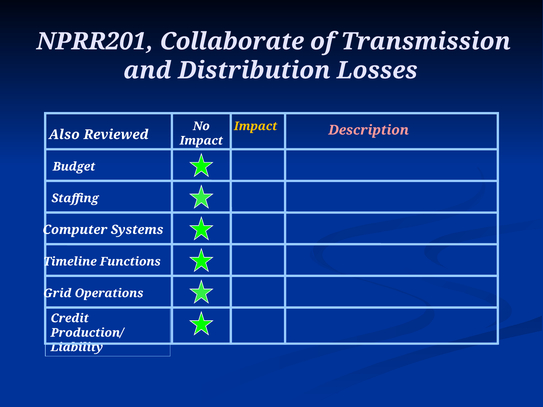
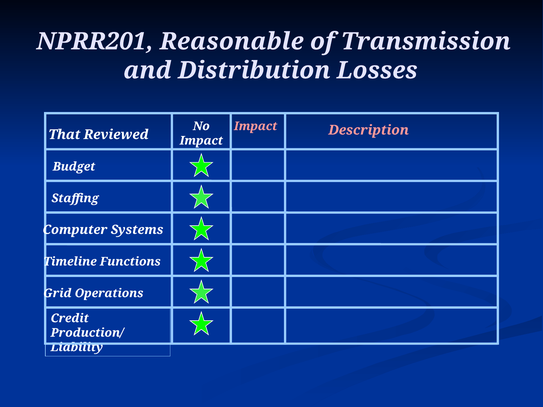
Collaborate: Collaborate -> Reasonable (232, 41)
Impact colour: yellow -> pink (256, 126)
Also: Also -> That (64, 135)
